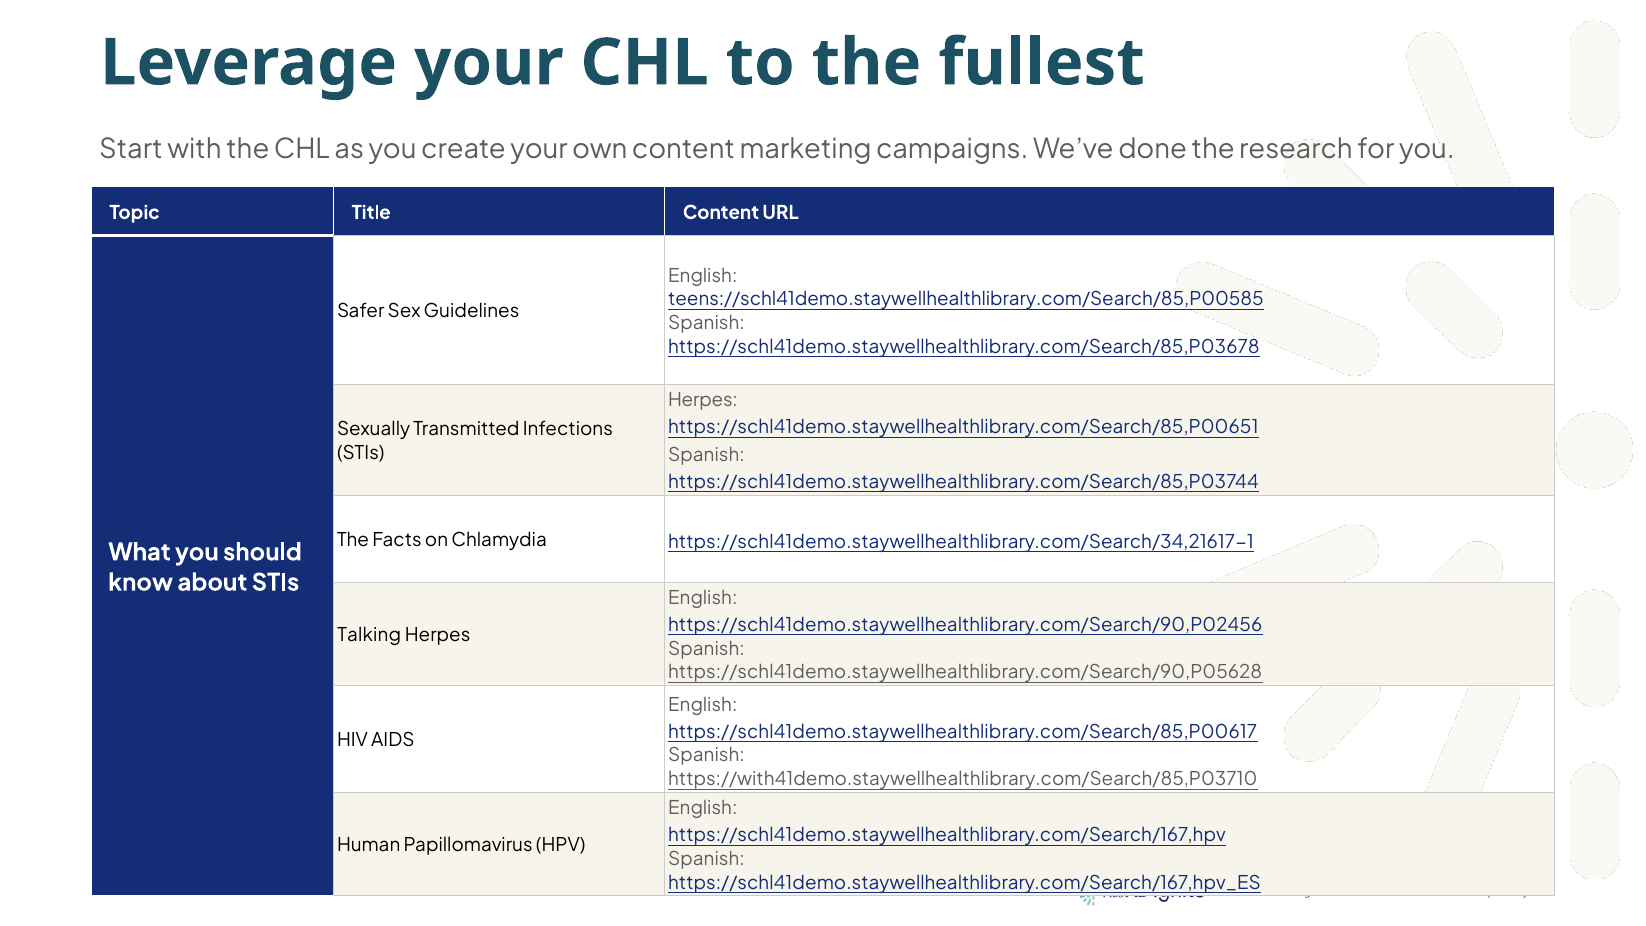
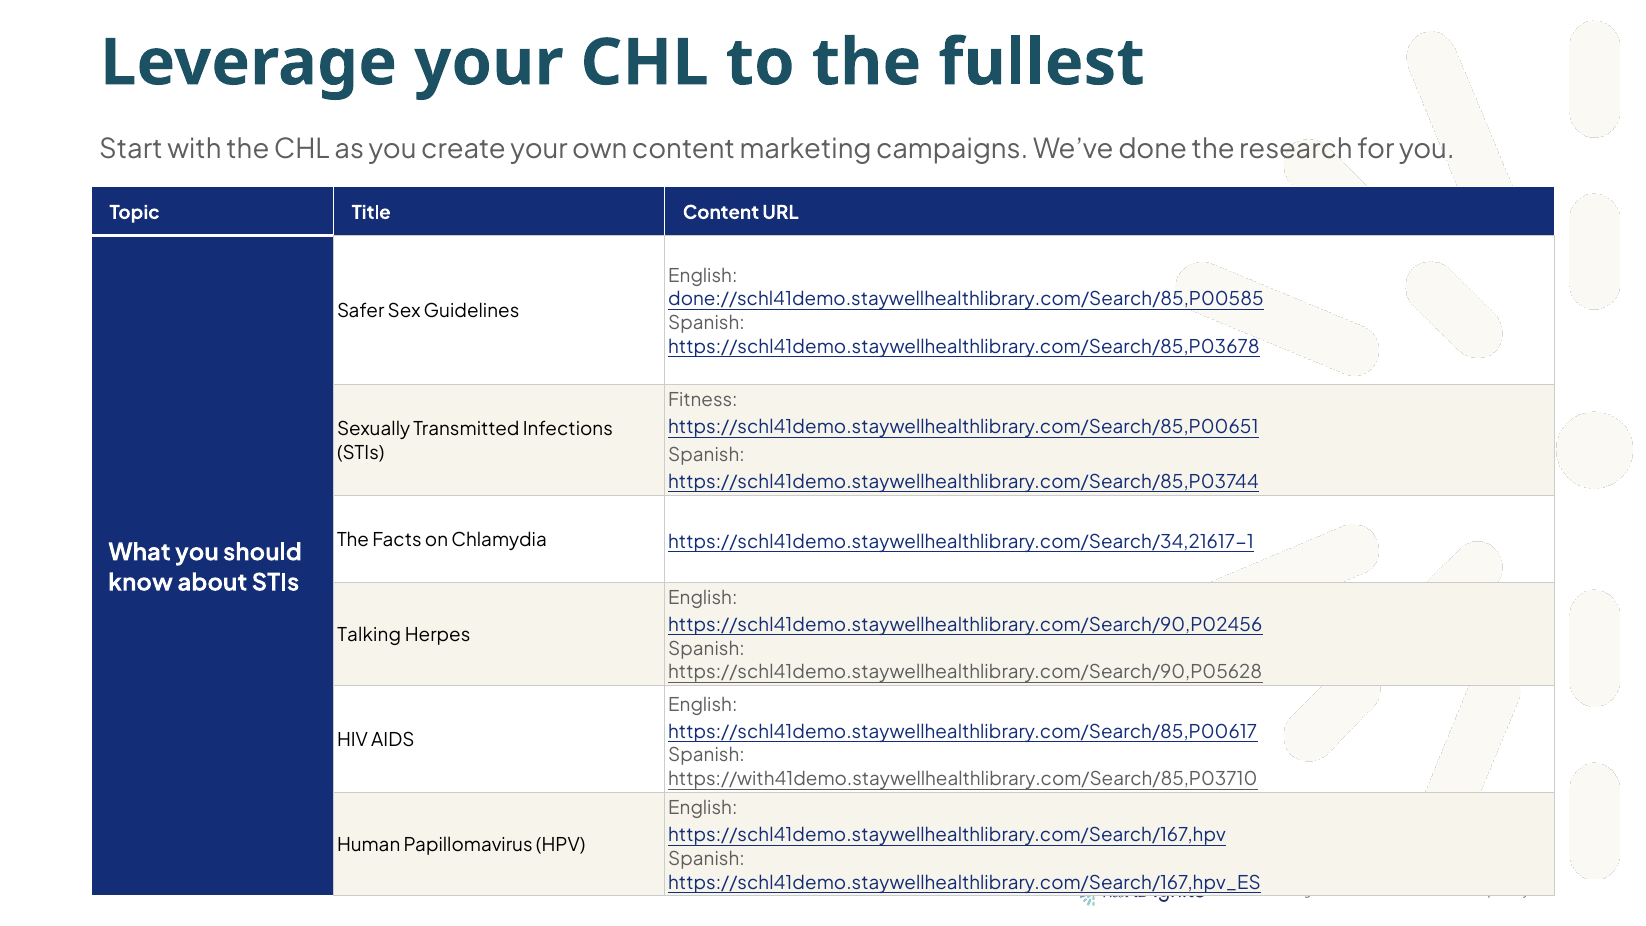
teens://schl41demo.staywellhealthlibrary.com/Search/85,P00585: teens://schl41demo.staywellhealthlibrary.com/Search/85,P00585 -> done://schl41demo.staywellhealthlibrary.com/Search/85,P00585 (966, 300)
Herpes: Herpes -> Fitness (703, 400)
